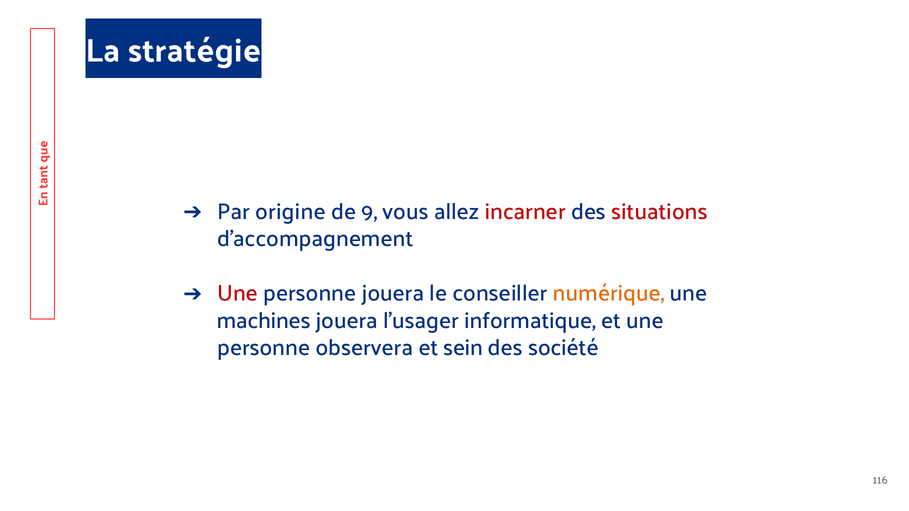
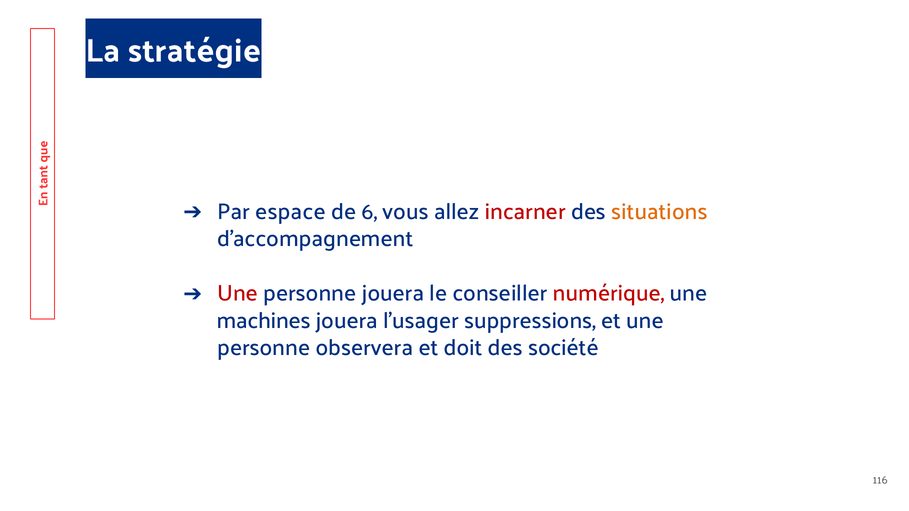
origine: origine -> espace (290, 212)
9: 9 -> 6 (369, 212)
situations colour: red -> orange (660, 212)
numérique colour: orange -> red (609, 294)
informatique: informatique -> suppressions (530, 321)
sein: sein -> doit (463, 348)
